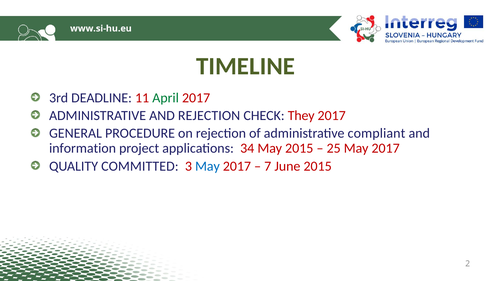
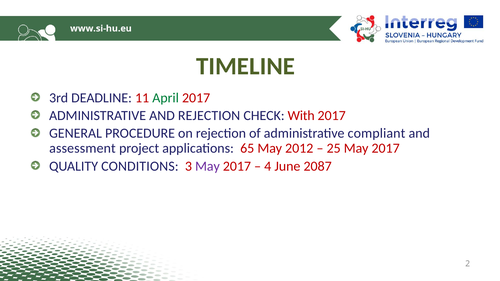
They: They -> With (301, 116)
information: information -> assessment (82, 148)
34: 34 -> 65 (247, 148)
May 2015: 2015 -> 2012 (299, 148)
COMMITTED: COMMITTED -> CONDITIONS (140, 166)
May colour: blue -> purple (207, 166)
7: 7 -> 4 (268, 166)
June 2015: 2015 -> 2087 (318, 166)
